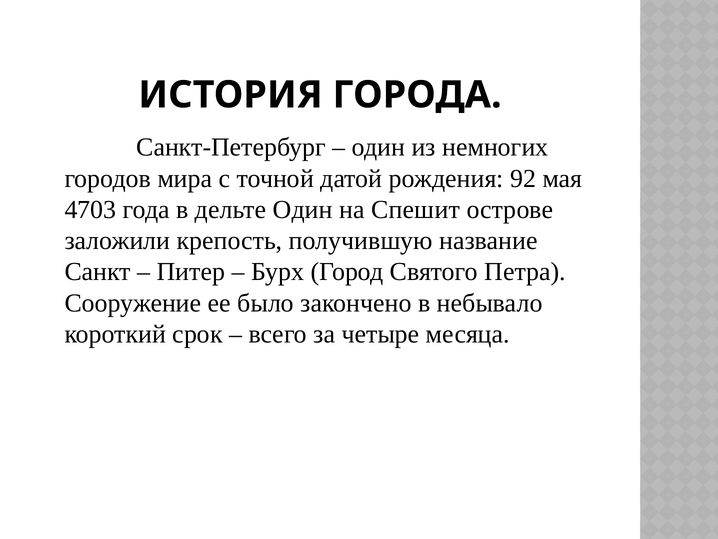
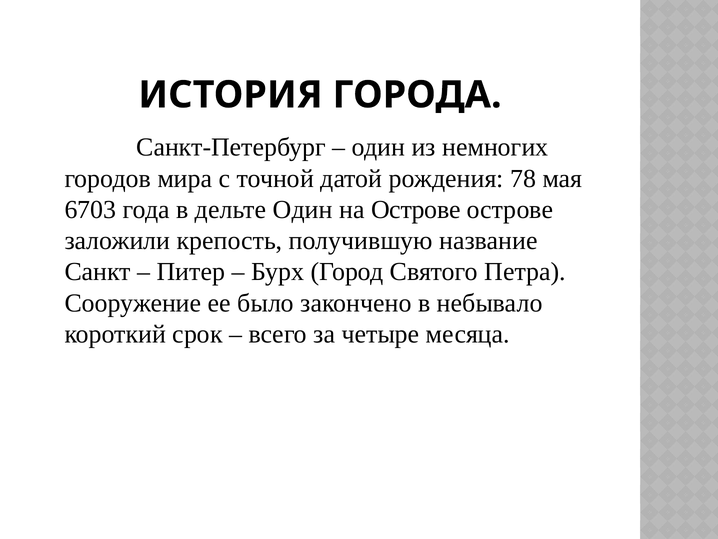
92: 92 -> 78 (523, 178)
4703: 4703 -> 6703 (90, 209)
на Спешит: Спешит -> Острове (416, 209)
